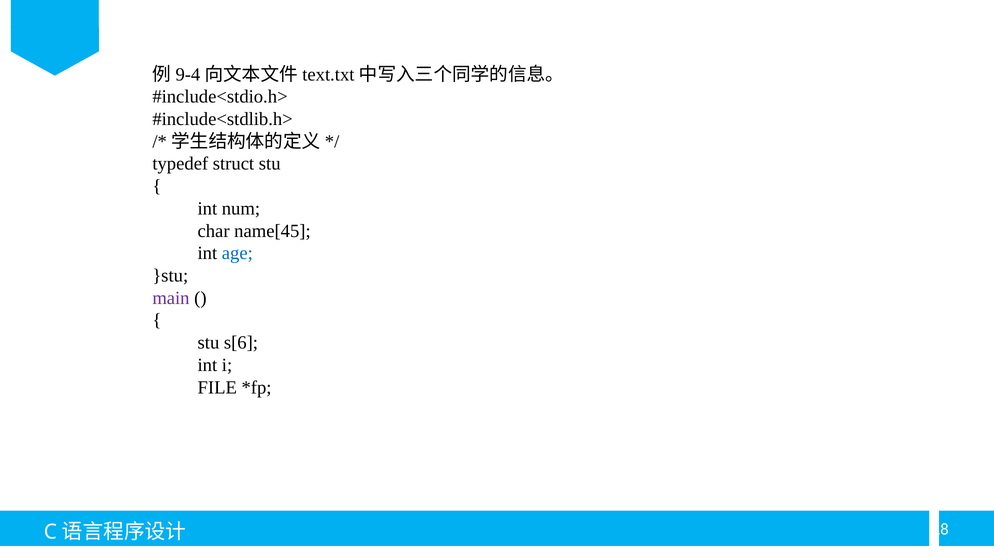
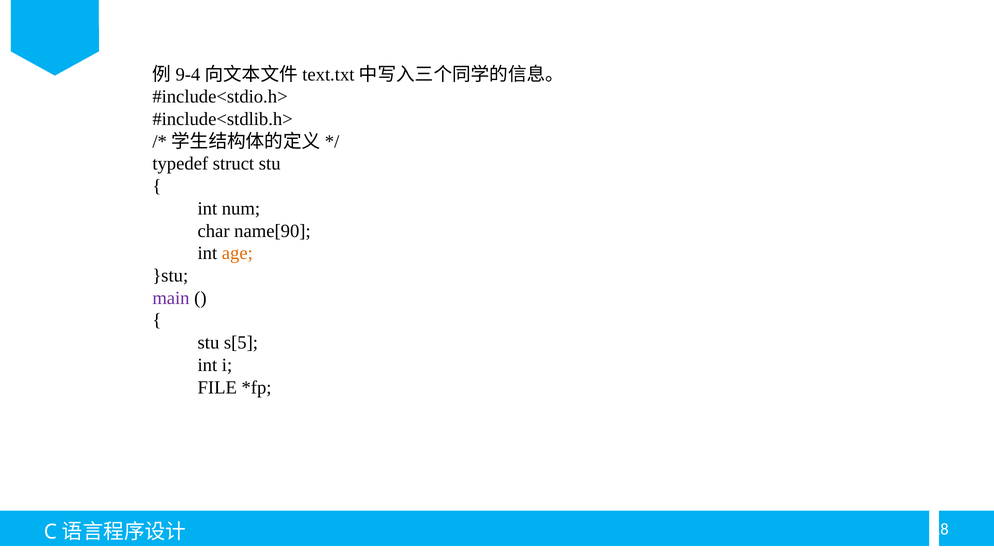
name[45: name[45 -> name[90 (272, 231)
age colour: blue -> orange (237, 253)
s[6: s[6 -> s[5 (241, 343)
